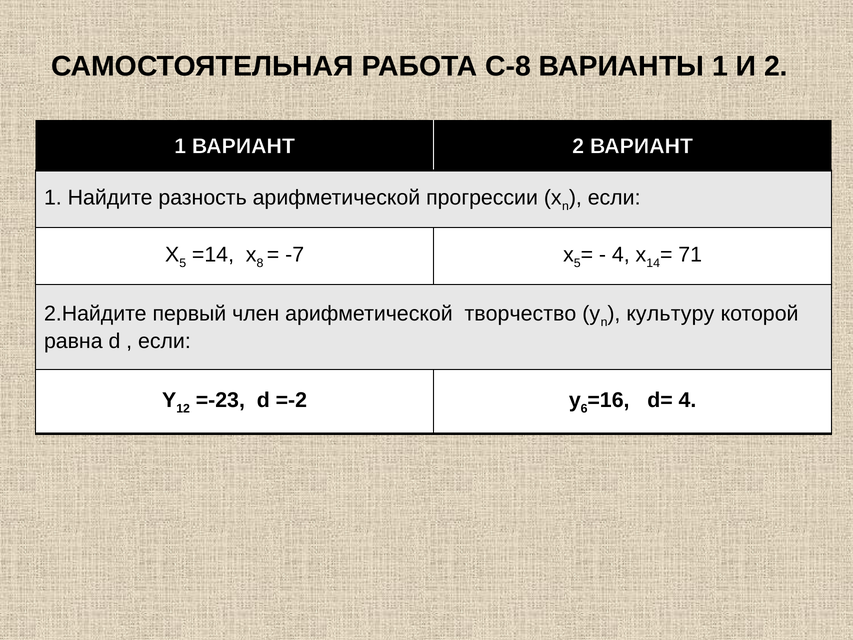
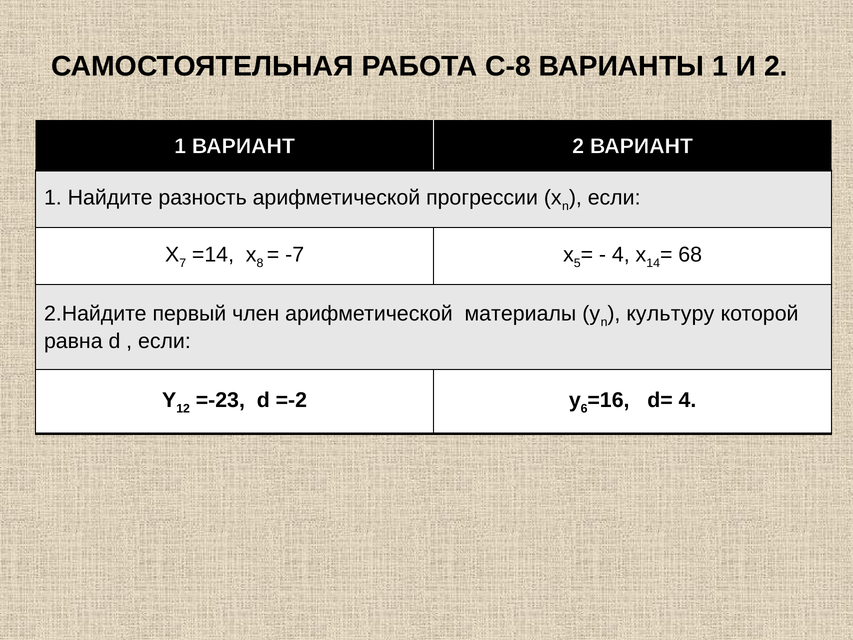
5: 5 -> 7 (183, 263)
71: 71 -> 68 (690, 255)
творчество: творчество -> материалы (520, 314)
